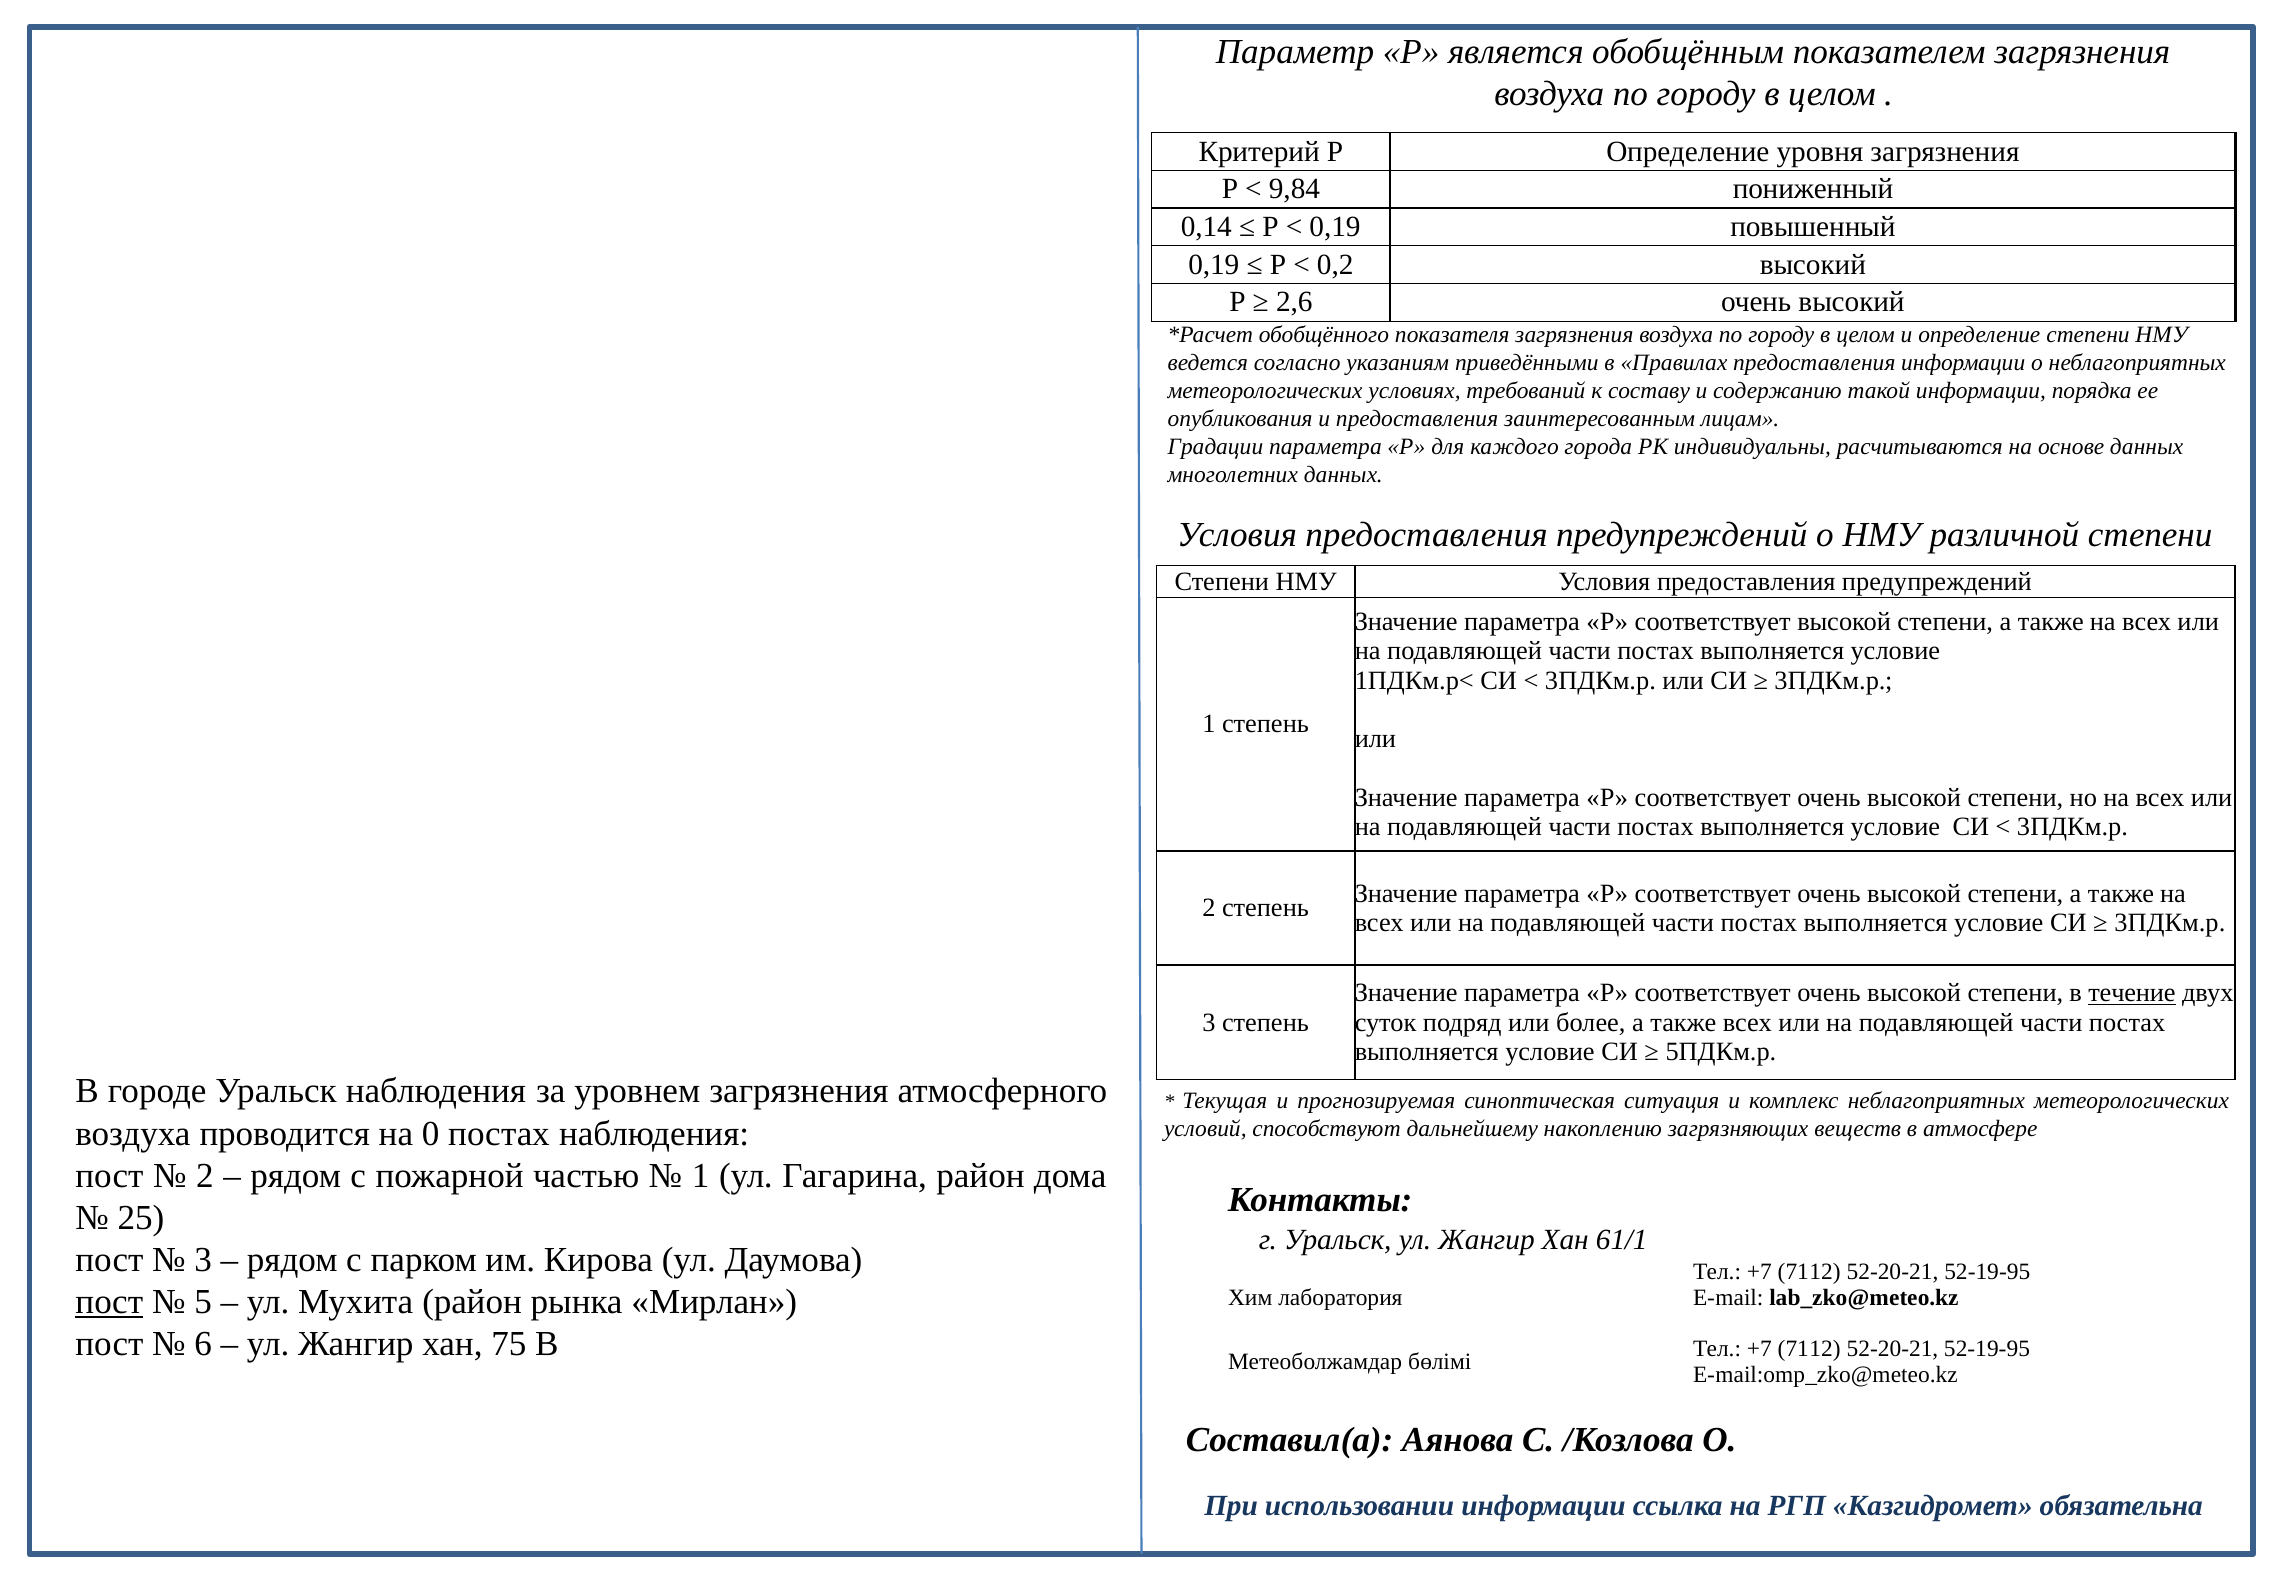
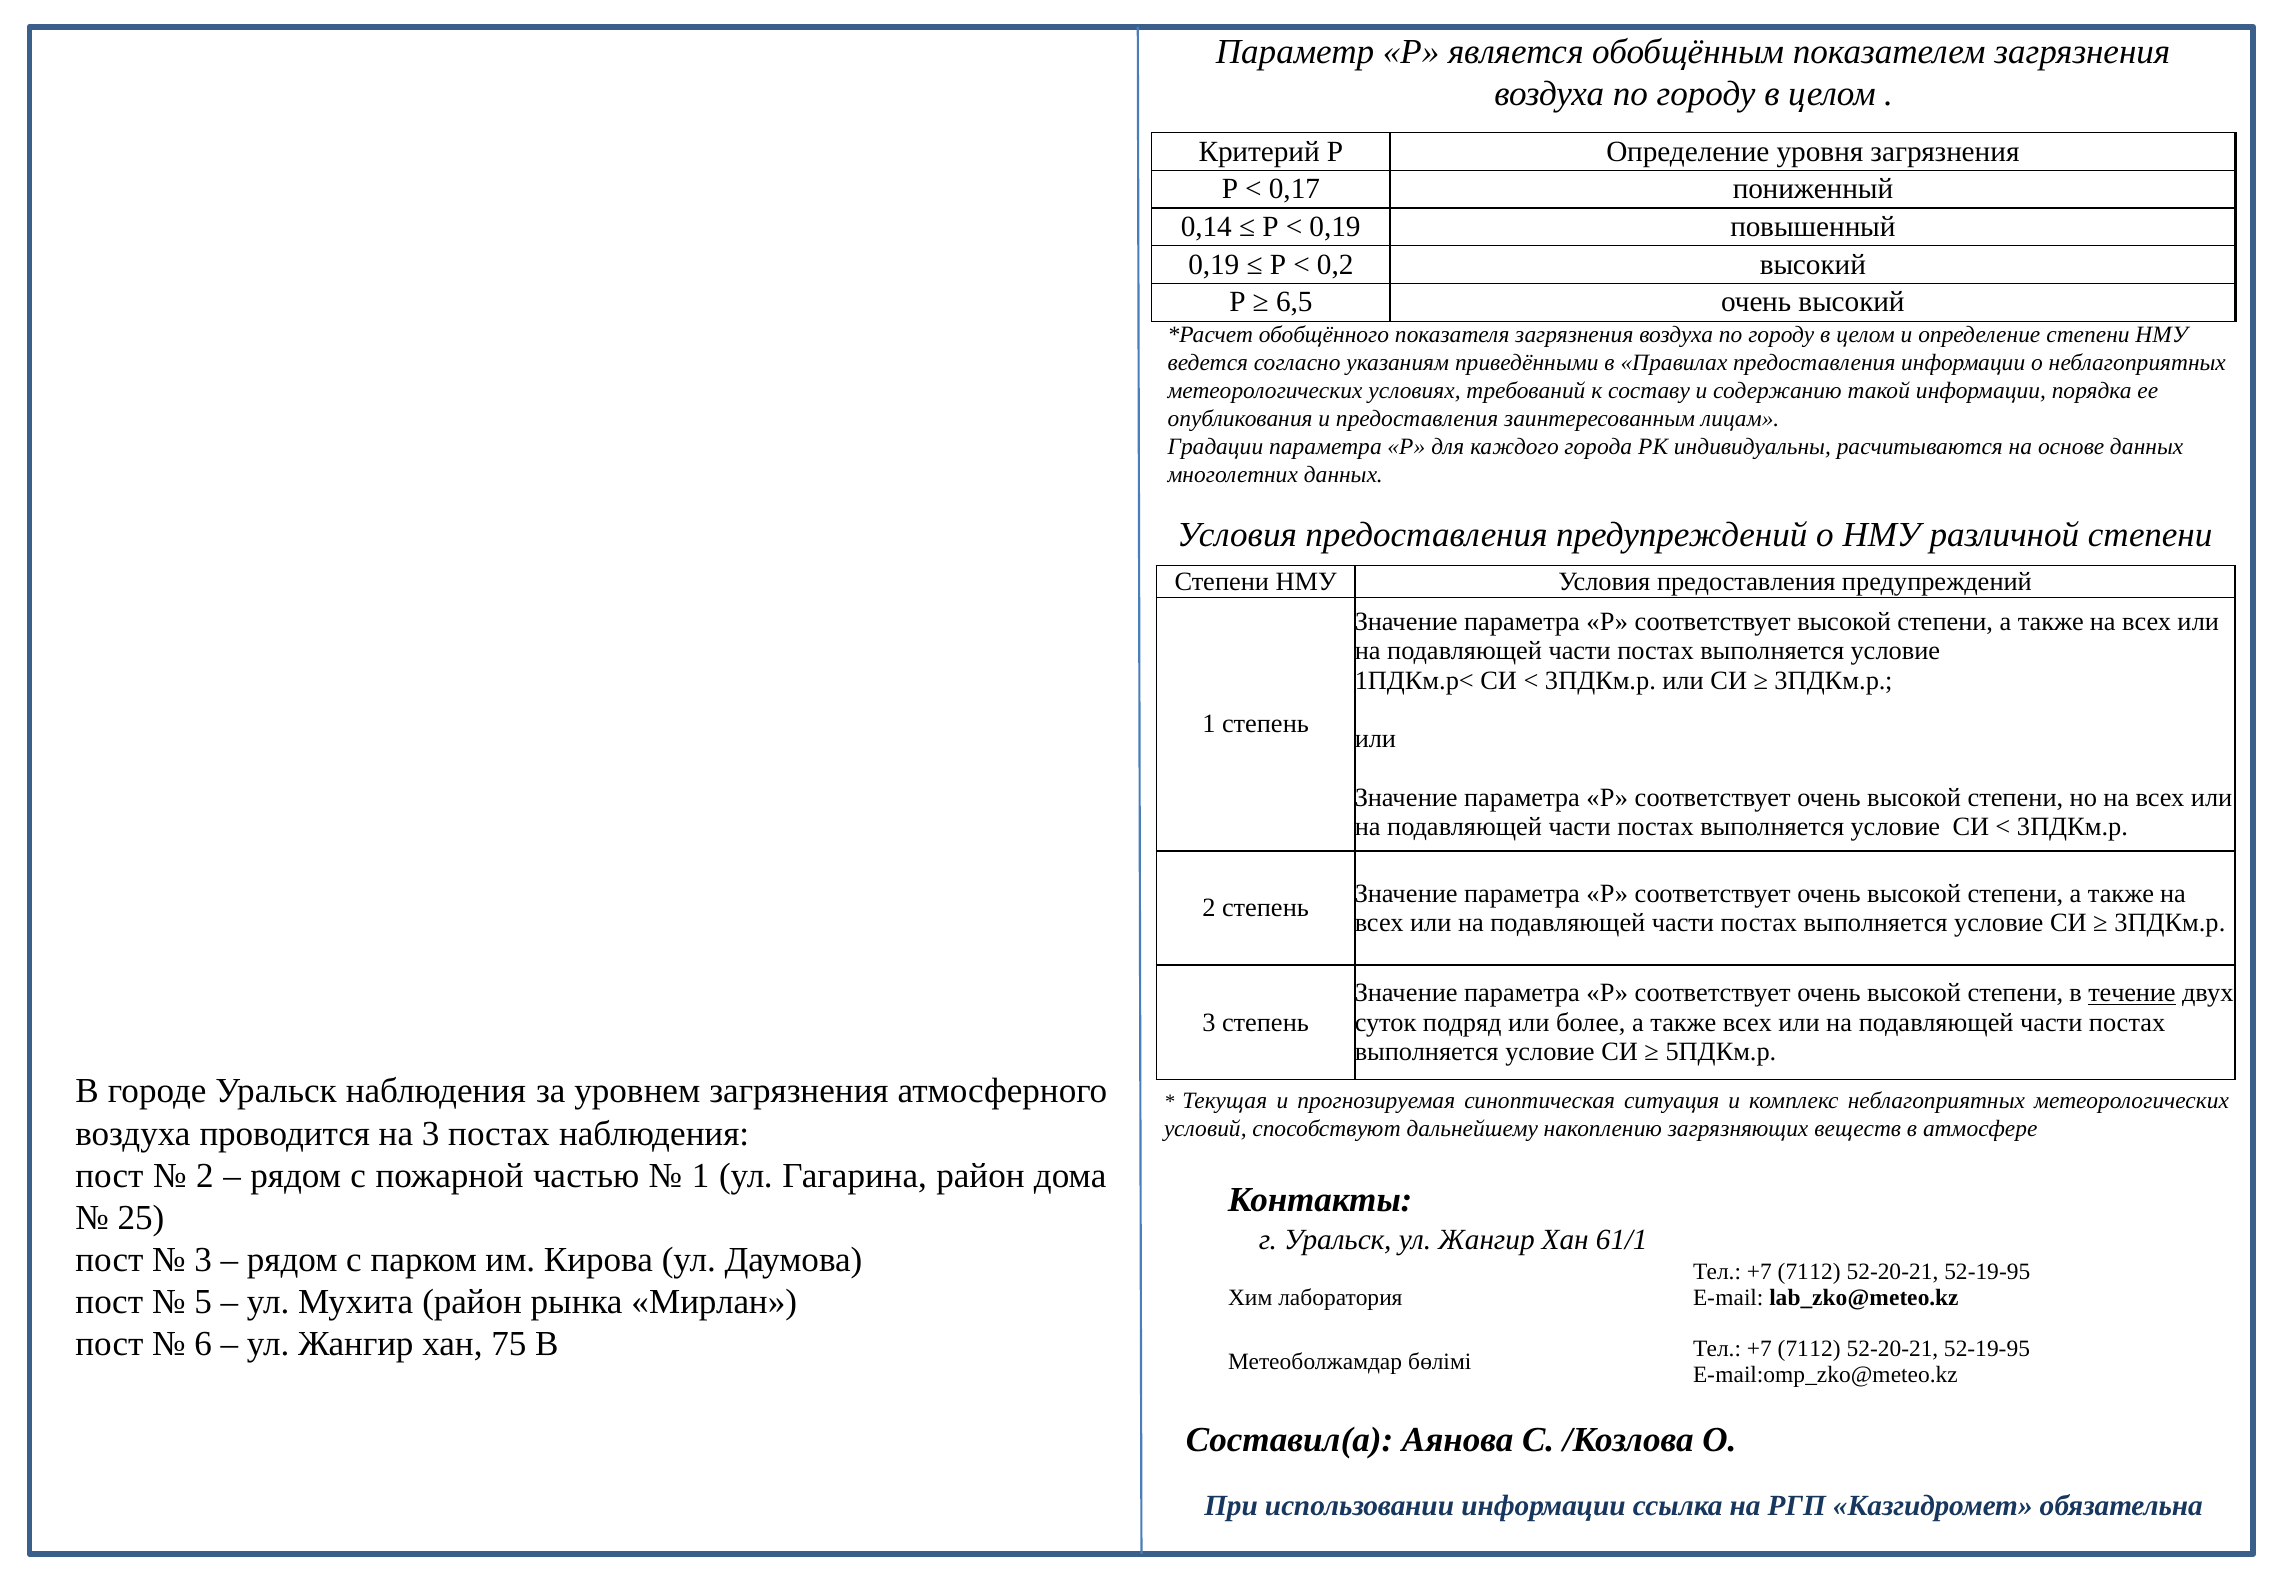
9,84: 9,84 -> 0,17 (1294, 189)
2,6: 2,6 -> 6,5 (1294, 302)
на 0: 0 -> 3 (431, 1133)
пост underline: present -> none (109, 1302)
